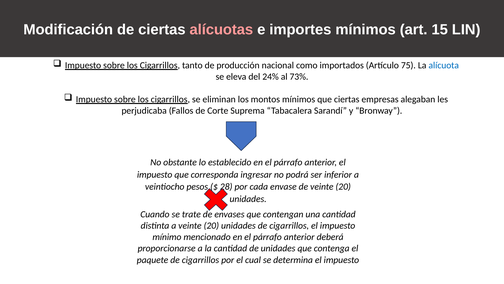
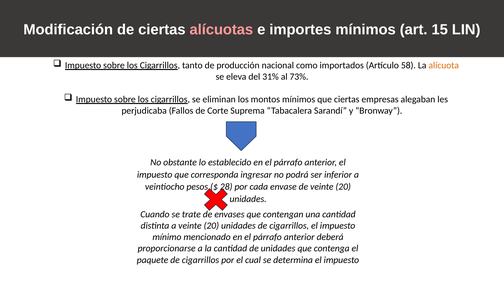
75: 75 -> 58 (408, 65)
alícuota colour: blue -> orange (444, 65)
24%: 24% -> 31% (271, 77)
